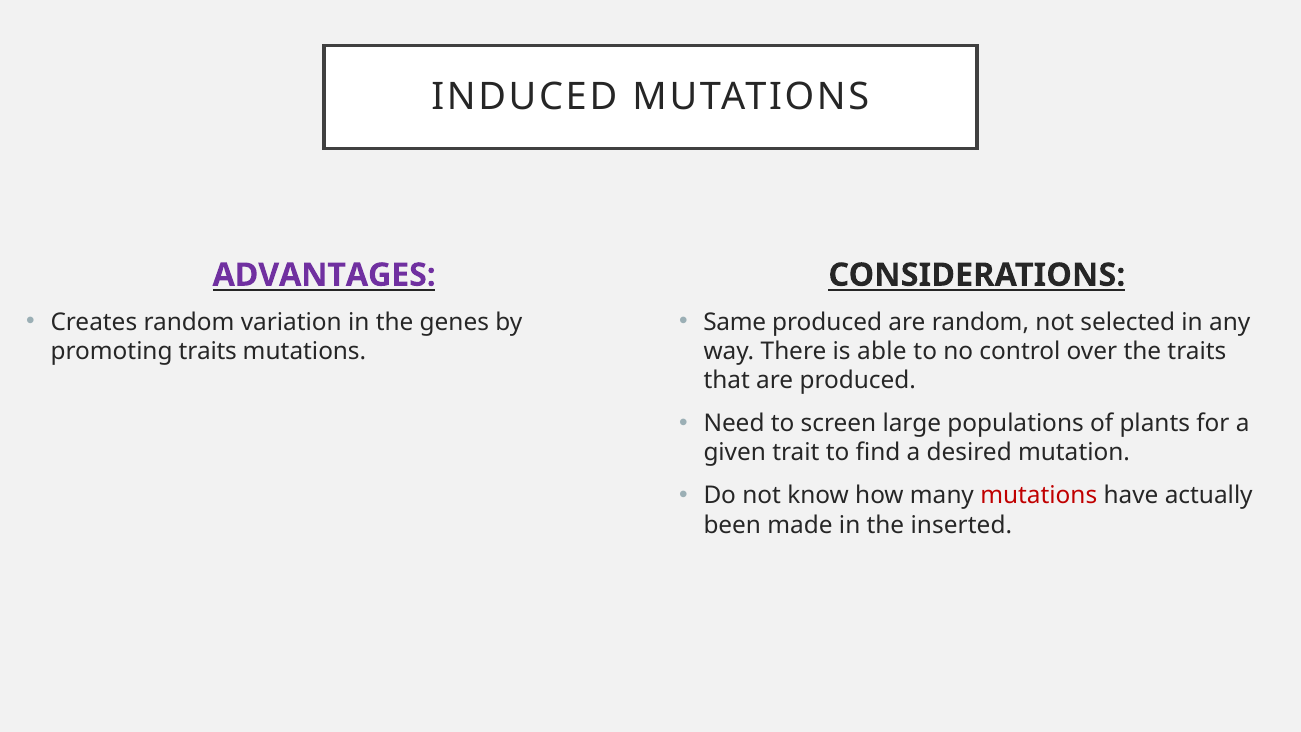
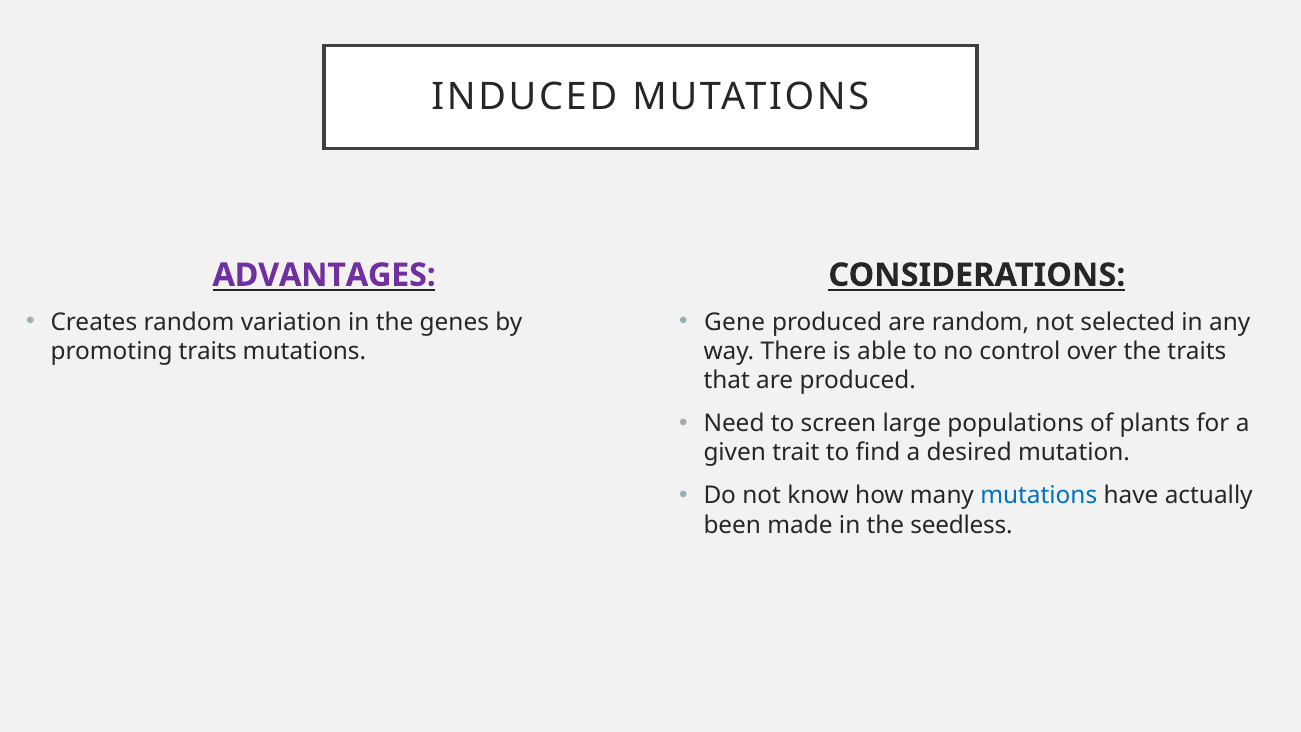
Same: Same -> Gene (735, 322)
mutations colour: red -> blue (1039, 496)
inserted: inserted -> seedless (962, 525)
